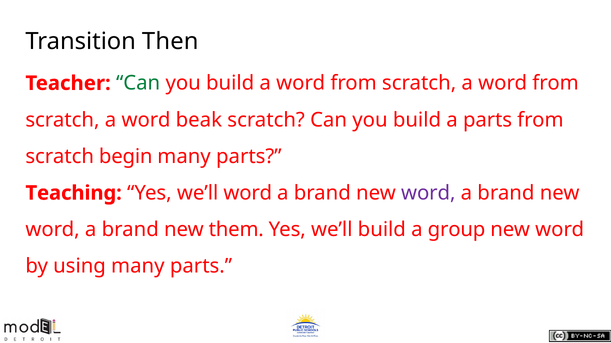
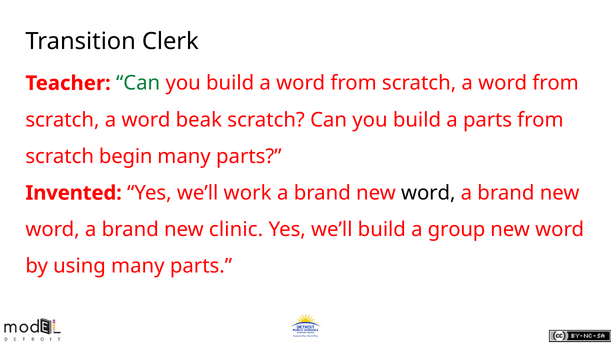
Then: Then -> Clerk (170, 41)
Teaching: Teaching -> Invented (74, 193)
we’ll word: word -> work (248, 193)
word colour: purple -> black (428, 193)
them: them -> clinic (236, 230)
